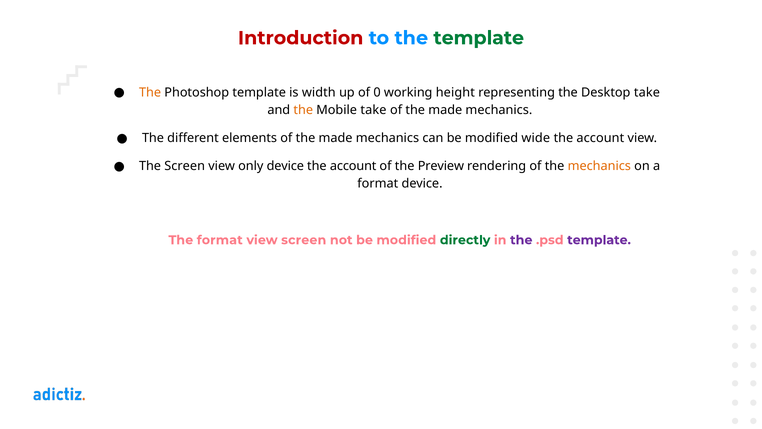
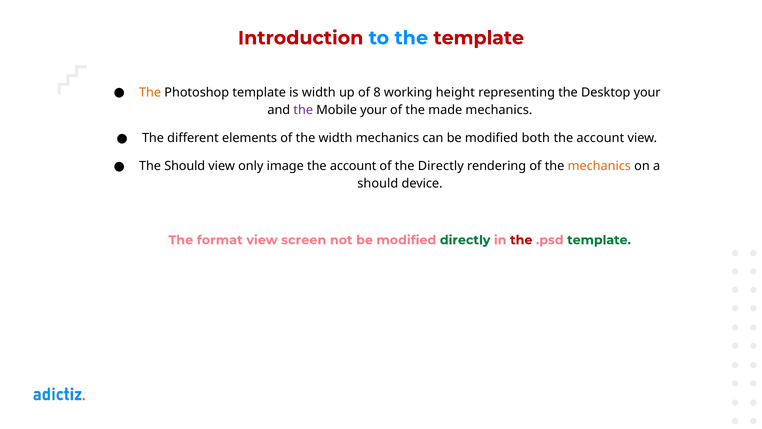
template colour: green -> red (479, 38)
0: 0 -> 8 (377, 92)
Desktop take: take -> your (647, 92)
the colour: orange -> purple (303, 110)
Mobile take: take -> your (374, 110)
elements of the made: made -> width (335, 138)
wide: wide -> both (536, 138)
The Screen: Screen -> Should (185, 166)
only device: device -> image (285, 166)
the Preview: Preview -> Directly (441, 166)
format: format -> should (378, 184)
the colour: purple -> red (521, 240)
template colour: purple -> green (599, 240)
